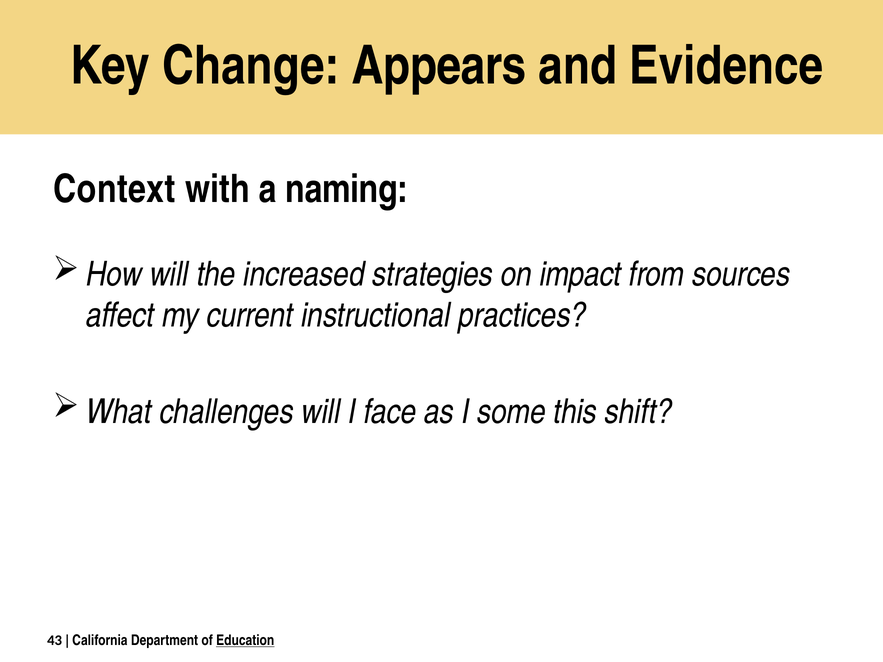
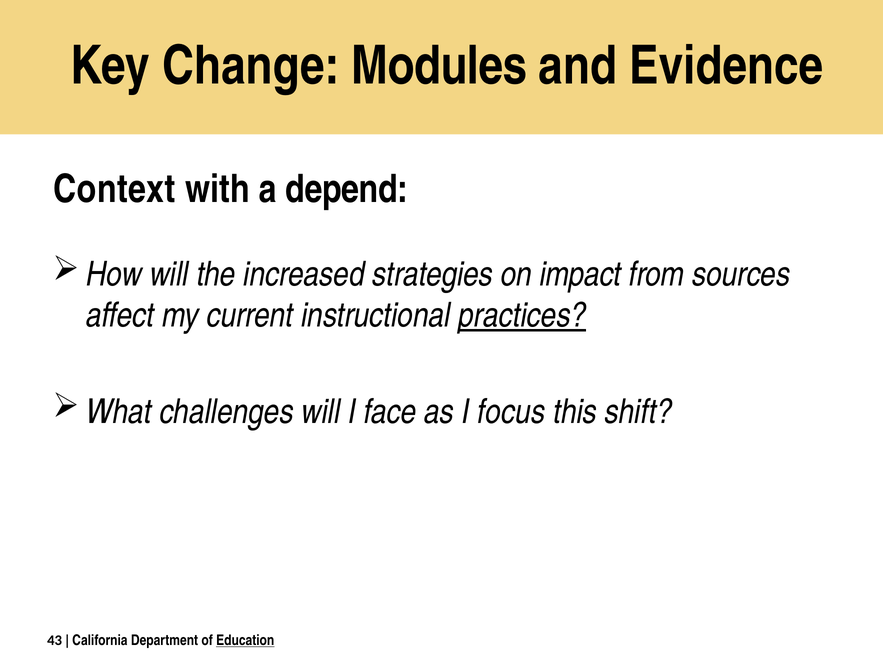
Appears: Appears -> Modules (439, 66)
naming: naming -> depend (347, 189)
practices underline: none -> present (522, 316)
some: some -> focus (511, 412)
